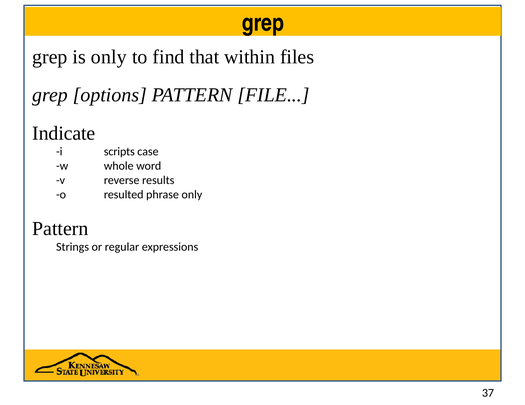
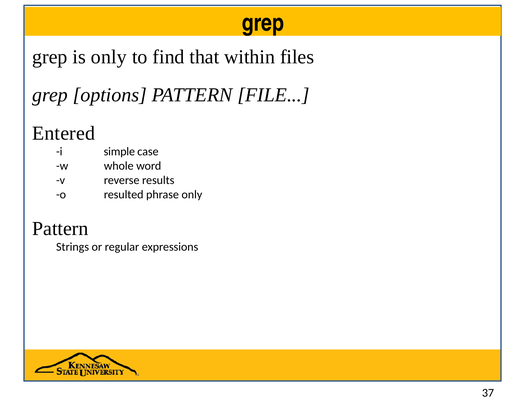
Indicate: Indicate -> Entered (64, 133)
scripts: scripts -> simple (119, 152)
